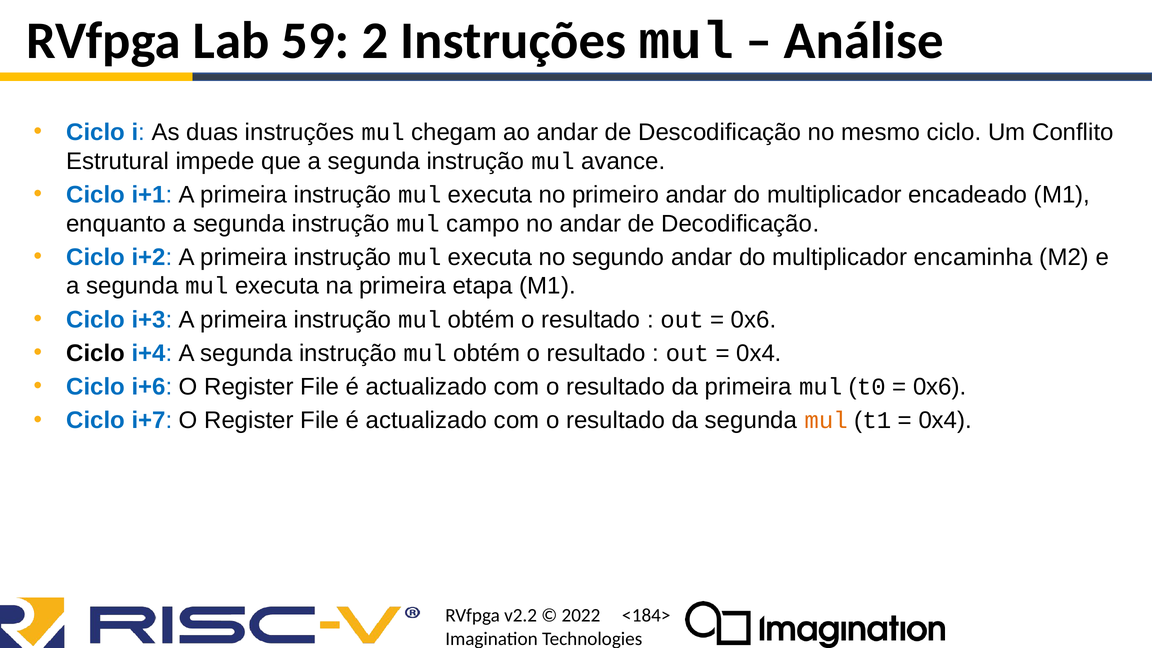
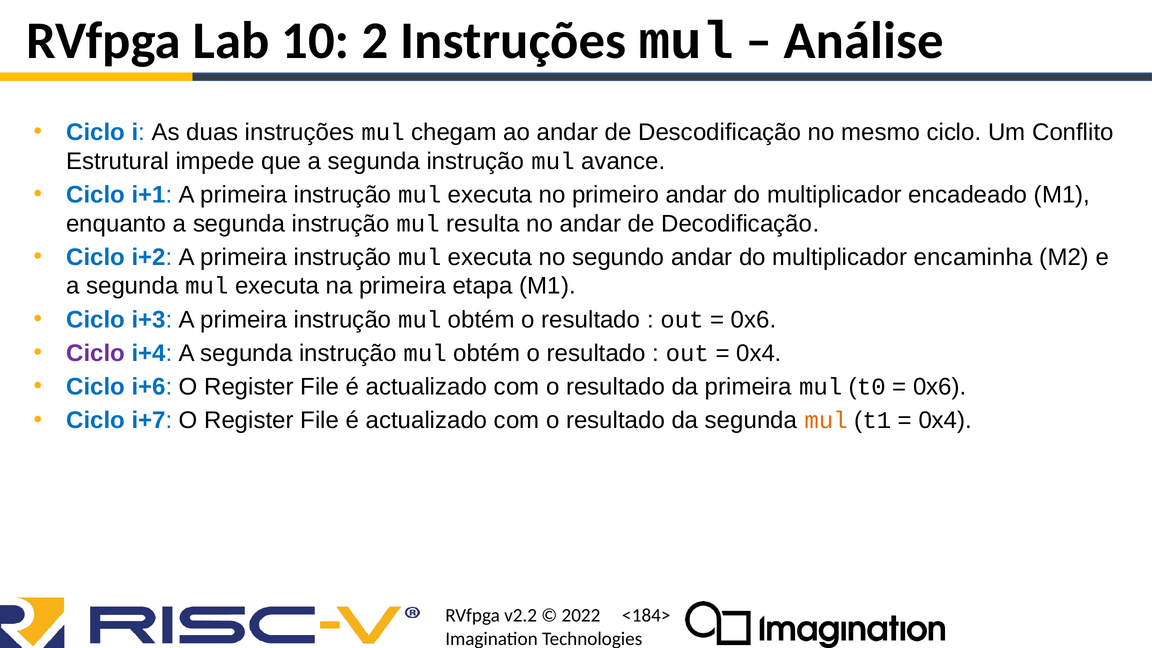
59: 59 -> 10 (315, 41)
campo: campo -> resulta (483, 224)
Ciclo colour: black -> purple (96, 353)
